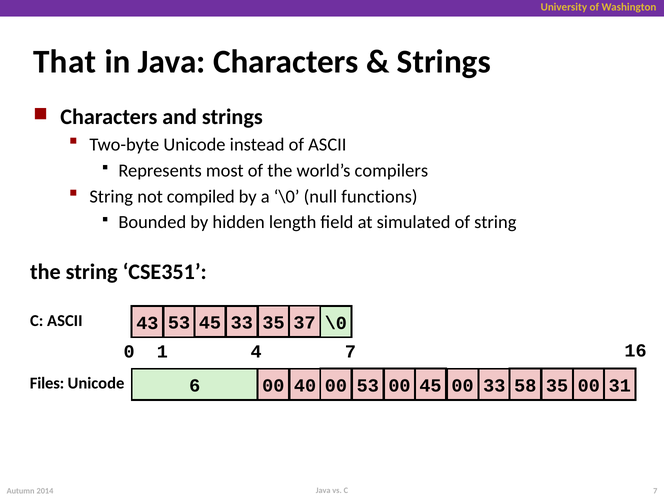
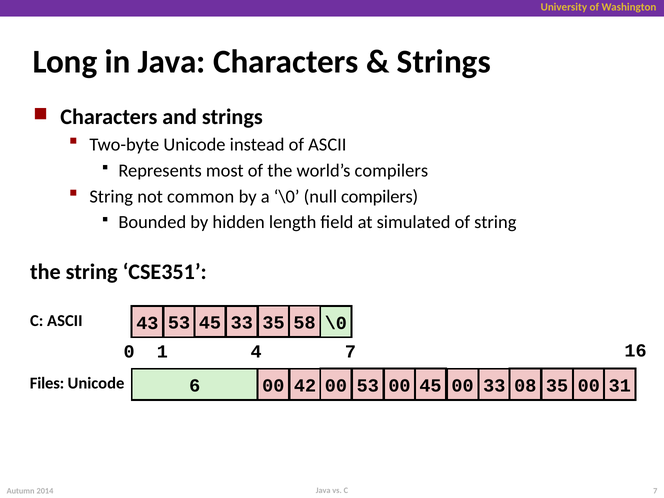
That: That -> Long (65, 62)
compiled: compiled -> common (201, 197)
null functions: functions -> compilers (380, 197)
37: 37 -> 58 (305, 323)
40: 40 -> 42 (305, 386)
58: 58 -> 08 (525, 386)
